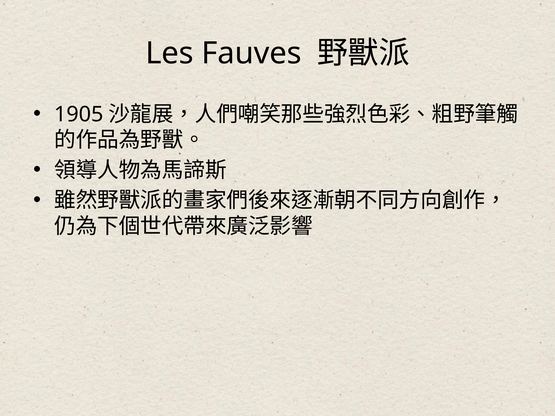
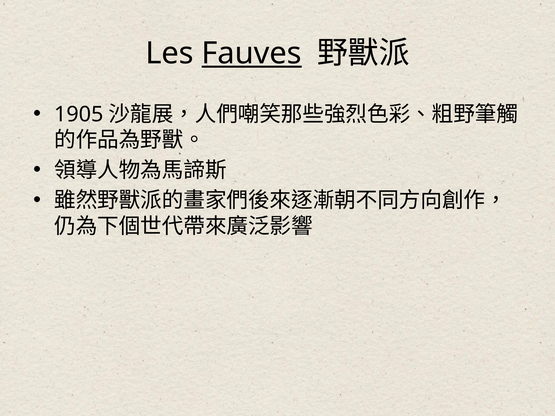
Fauves underline: none -> present (252, 53)
